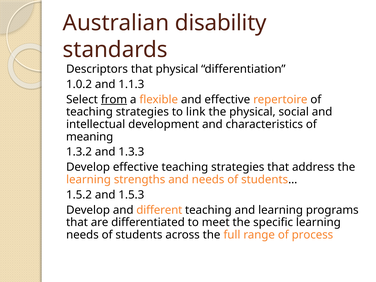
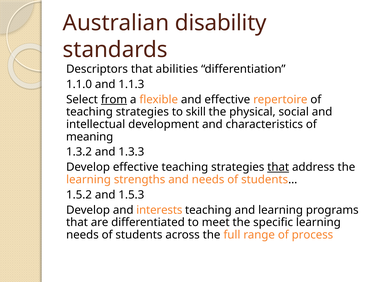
that physical: physical -> abilities (177, 69)
1.0.2: 1.0.2 -> 1.1.0 (79, 84)
link: link -> skill (196, 112)
that underline: none -> present (278, 167)
different: different -> interests (159, 210)
